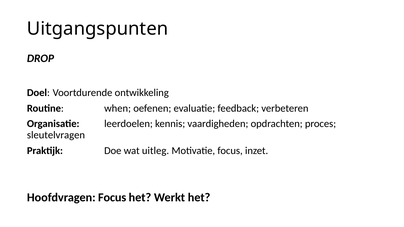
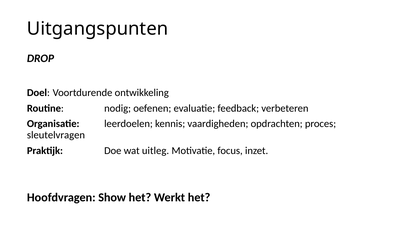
when: when -> nodig (118, 108)
Hoofdvragen Focus: Focus -> Show (112, 198)
